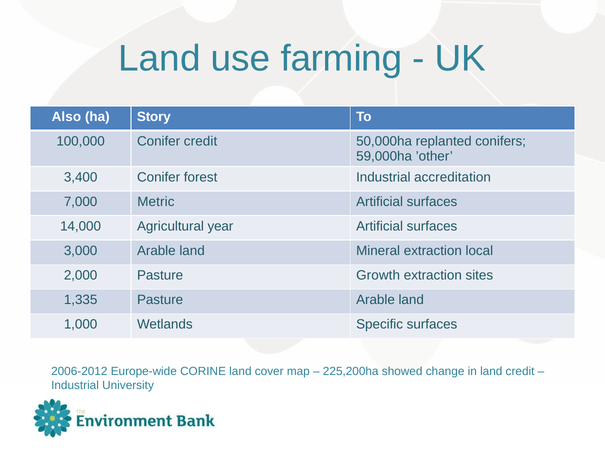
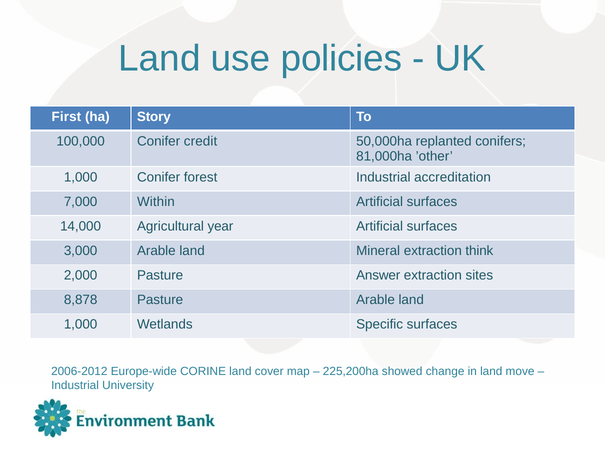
farming: farming -> policies (341, 59)
Also: Also -> First (66, 117)
59,000ha: 59,000ha -> 81,000ha (384, 156)
3,400: 3,400 -> 1,000 (81, 177)
Metric: Metric -> Within (156, 202)
local: local -> think (479, 251)
Growth: Growth -> Answer (378, 275)
1,335: 1,335 -> 8,878 (81, 300)
land credit: credit -> move (520, 371)
